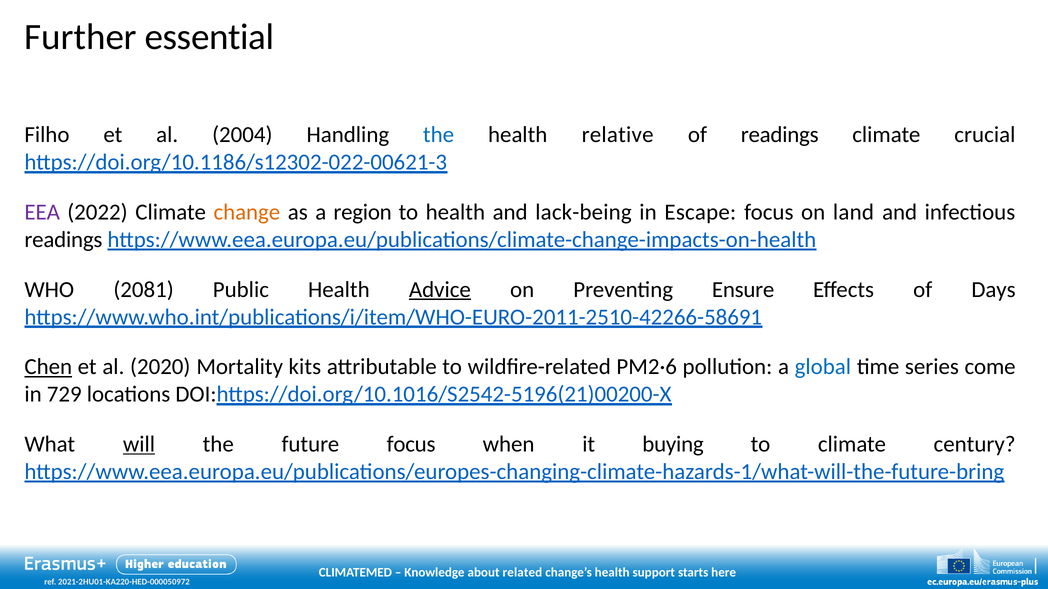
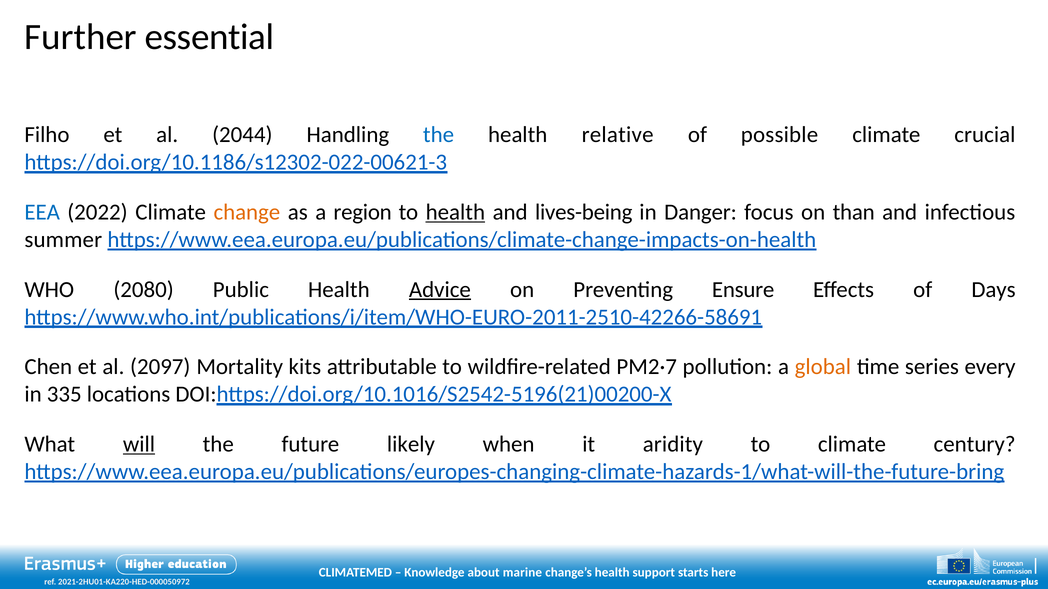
2004: 2004 -> 2044 (242, 135)
of readings: readings -> possible (780, 135)
EEA colour: purple -> blue (42, 212)
health underline: none -> present (455, 212)
lack-being: lack-being -> lives-being (584, 212)
Escape: Escape -> Danger (701, 212)
land: land -> than (854, 212)
readings: readings -> summer (63, 240)
2081: 2081 -> 2080 (144, 290)
Chen underline: present -> none (48, 367)
2020: 2020 -> 2097 (160, 367)
PM2·6: PM2·6 -> PM2·7 (647, 367)
global colour: blue -> orange (823, 367)
come: come -> every (990, 367)
729: 729 -> 335 (64, 395)
future focus: focus -> likely (411, 445)
buying: buying -> aridity (673, 445)
related: related -> marine (522, 573)
